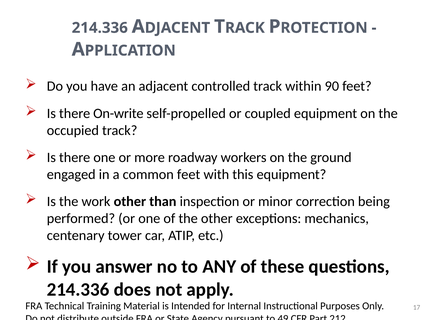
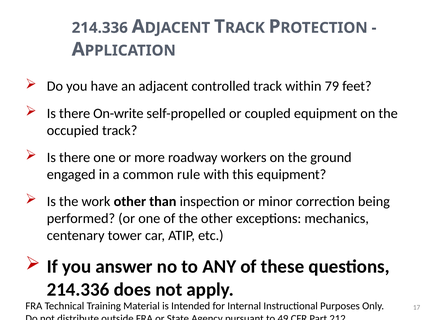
90: 90 -> 79 (332, 86)
common feet: feet -> rule (189, 174)
